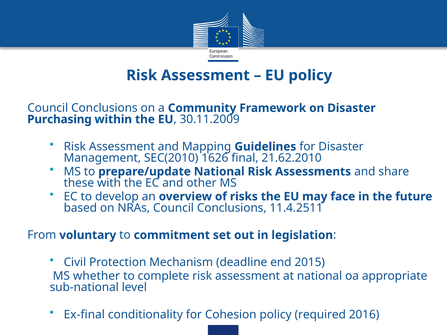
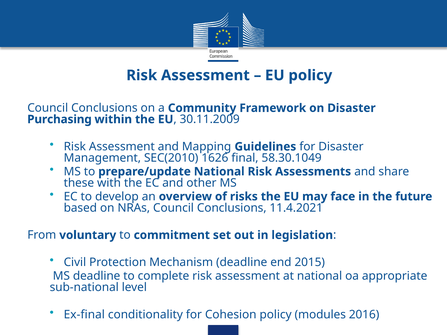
21.62.2010: 21.62.2010 -> 58.30.1049 (292, 158)
11.4.2511: 11.4.2511 -> 11.4.2021 (296, 208)
MS whether: whether -> deadline (97, 276)
required: required -> modules (320, 315)
